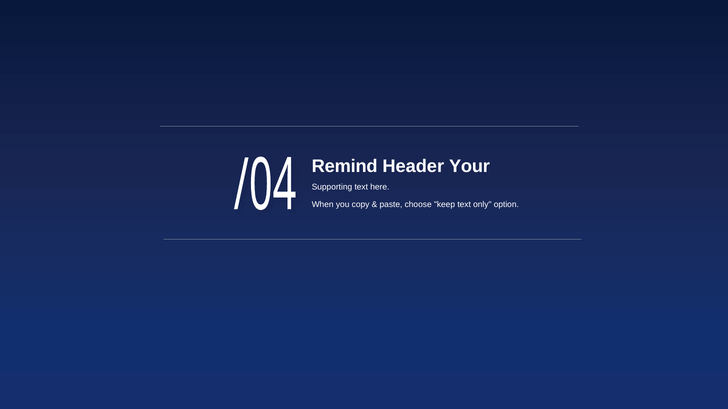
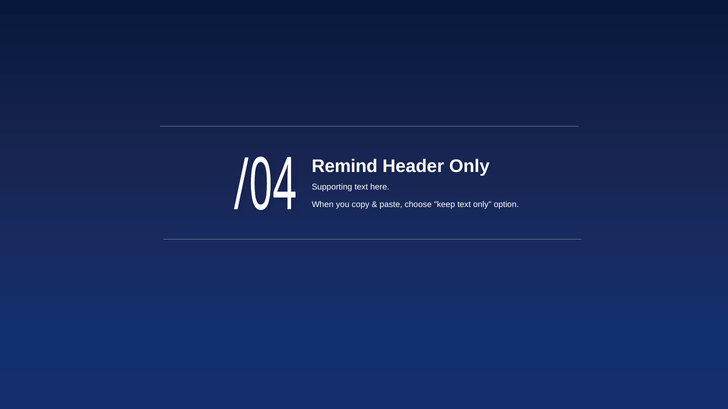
Header Your: Your -> Only (469, 166)
